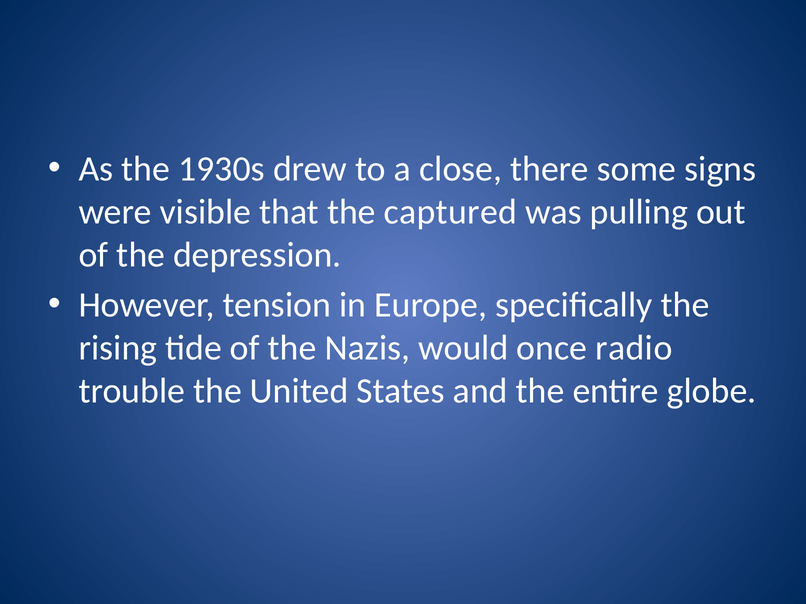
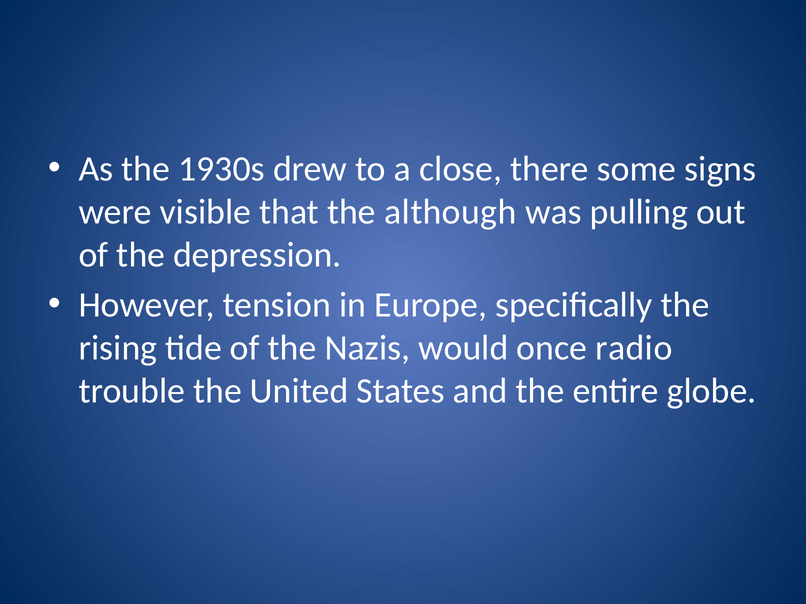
captured: captured -> although (450, 212)
